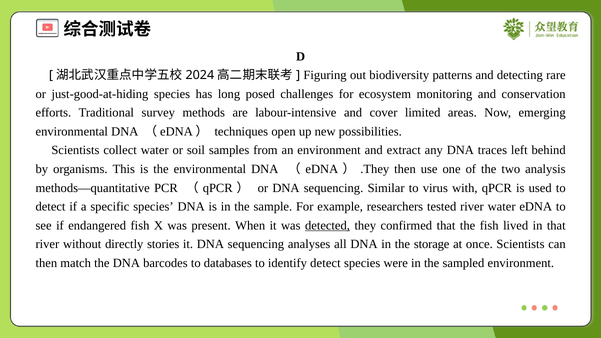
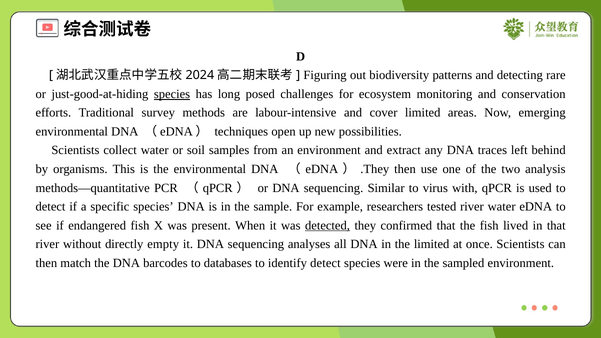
species underline: none -> present (172, 94)
stories: stories -> empty (163, 244)
the storage: storage -> limited (432, 244)
